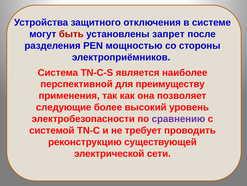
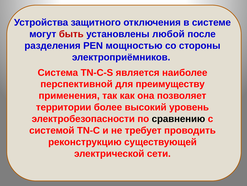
запрет: запрет -> любой (168, 34)
следующие: следующие -> территории (64, 107)
сравнению colour: purple -> black (178, 118)
